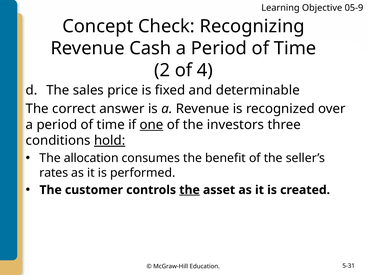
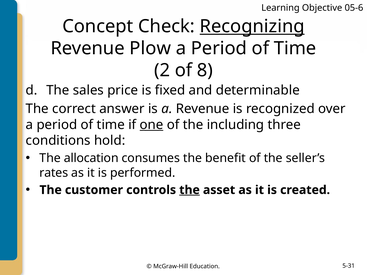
05-9: 05-9 -> 05-6 (354, 8)
Recognizing underline: none -> present (252, 26)
Cash: Cash -> Plow (150, 48)
4: 4 -> 8 (205, 70)
investors: investors -> including (235, 125)
hold underline: present -> none (110, 141)
